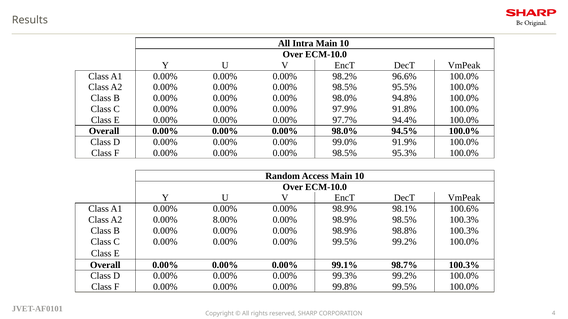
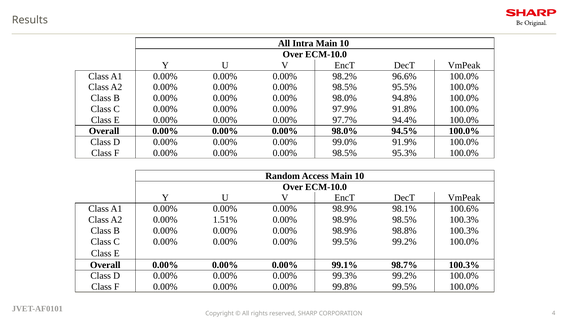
8.00%: 8.00% -> 1.51% (225, 220)
